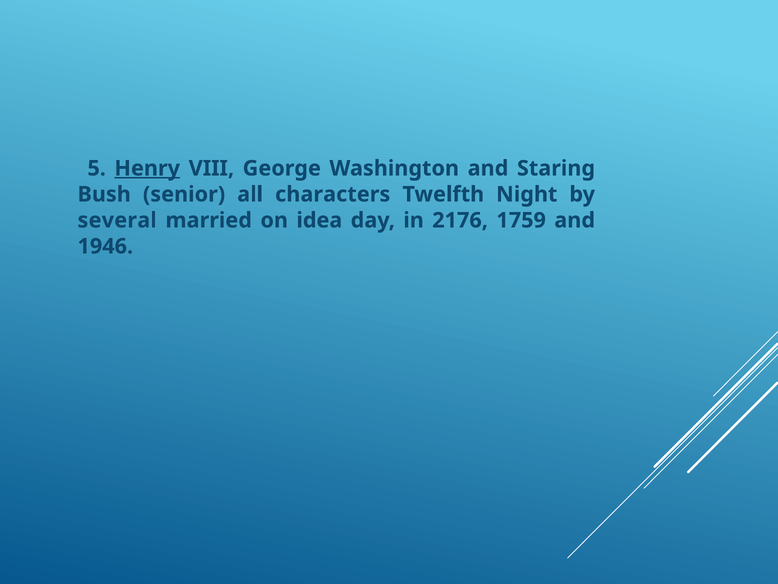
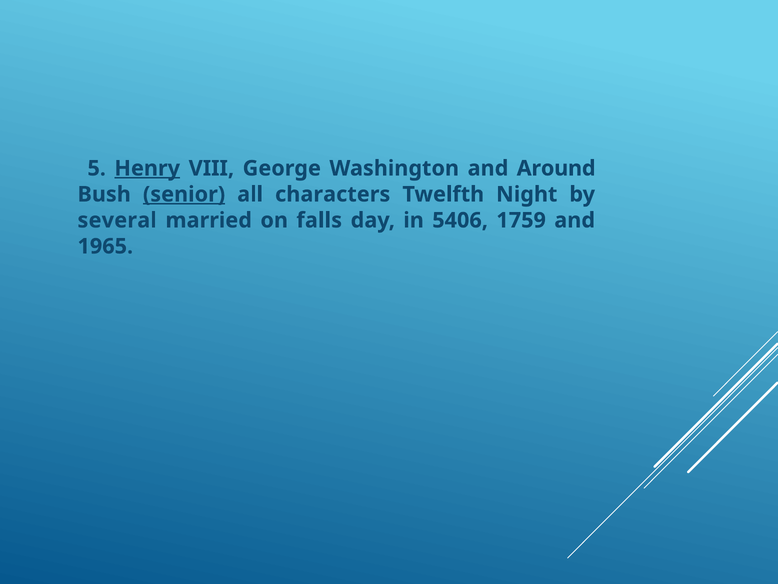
Staring: Staring -> Around (556, 168)
senior underline: none -> present (184, 194)
idea: idea -> falls (319, 220)
2176: 2176 -> 5406 (460, 220)
1946: 1946 -> 1965 (105, 246)
